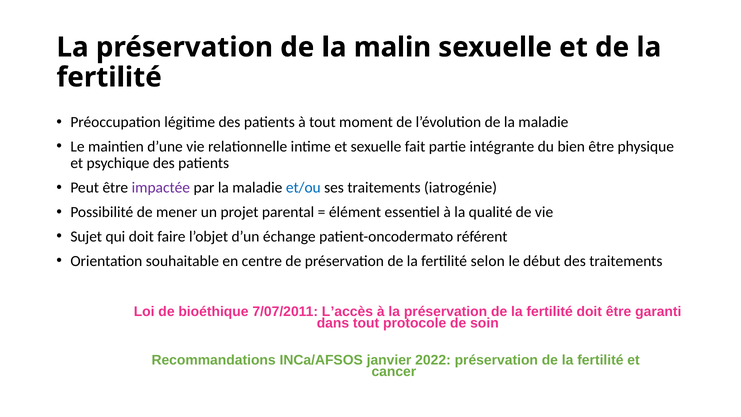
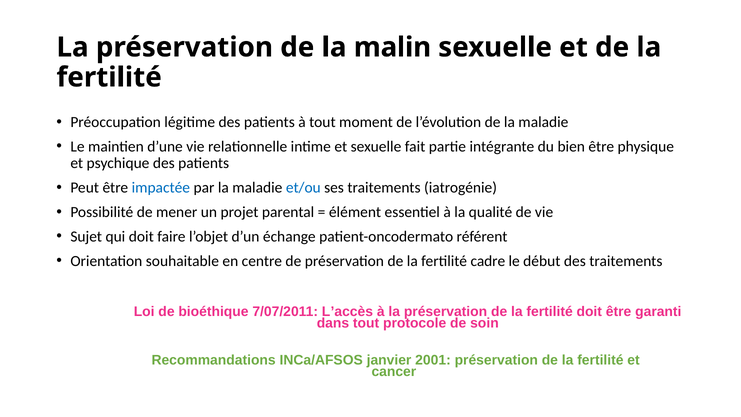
impactée colour: purple -> blue (161, 188)
selon: selon -> cadre (488, 261)
2022: 2022 -> 2001 (433, 360)
